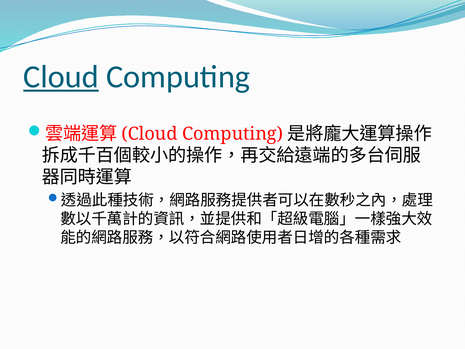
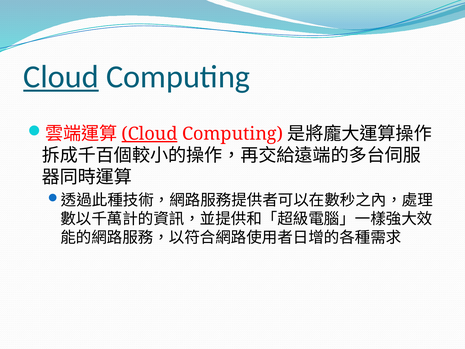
Cloud underline: none -> present (150, 134)
